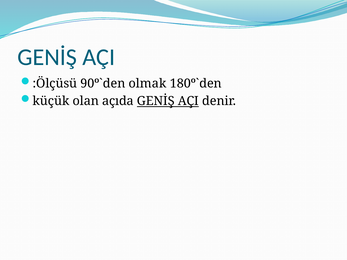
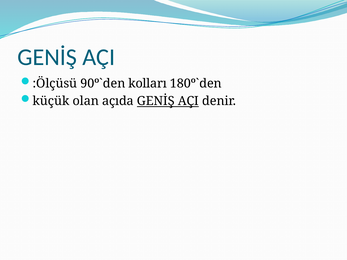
olmak: olmak -> kolları (148, 84)
